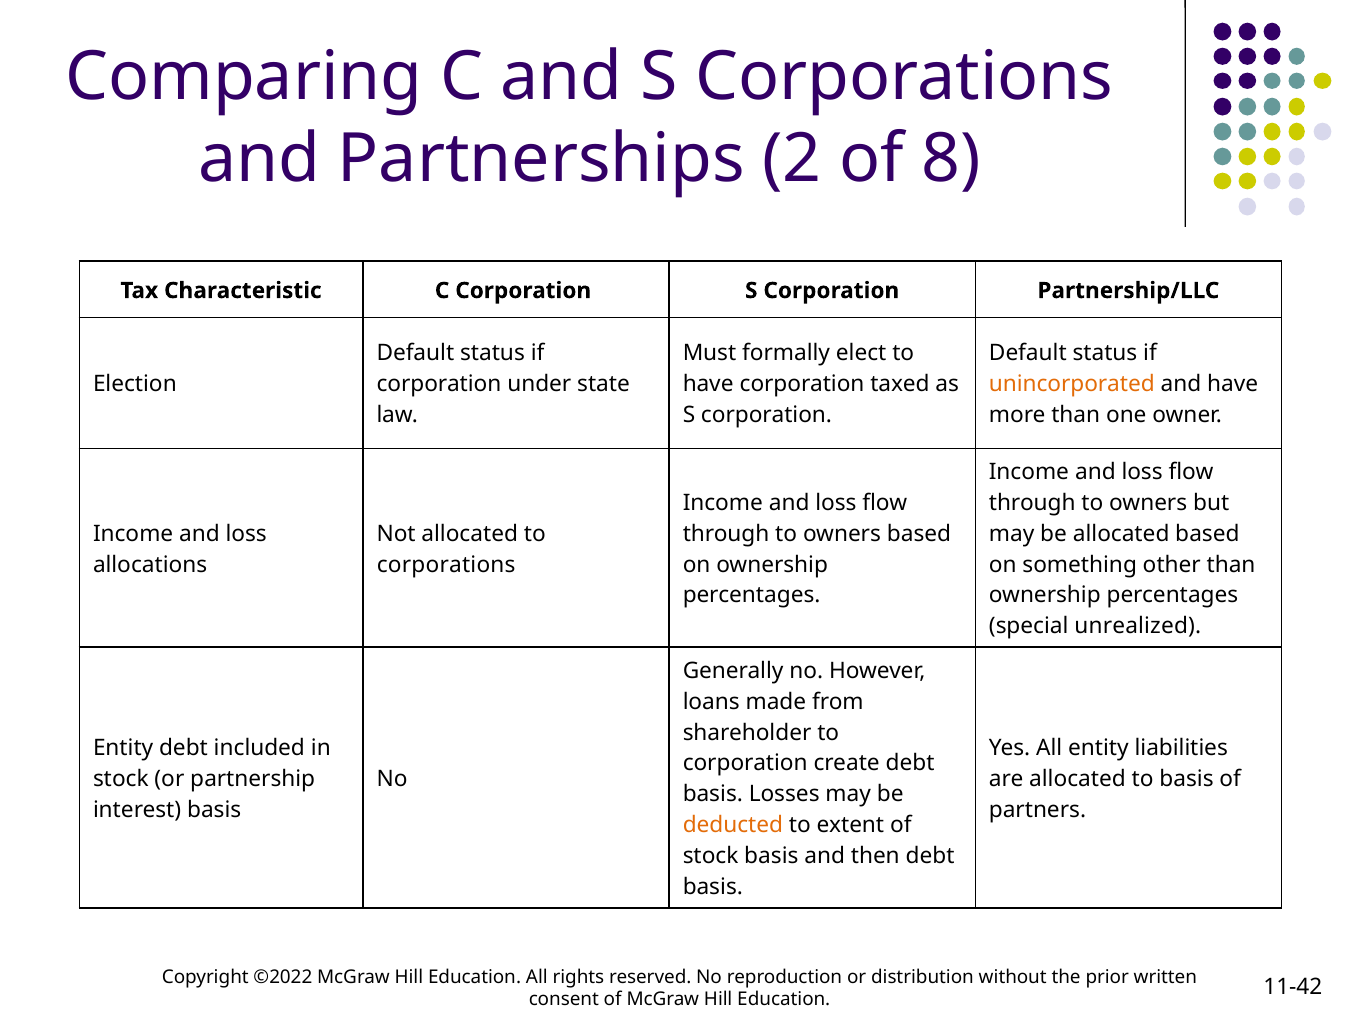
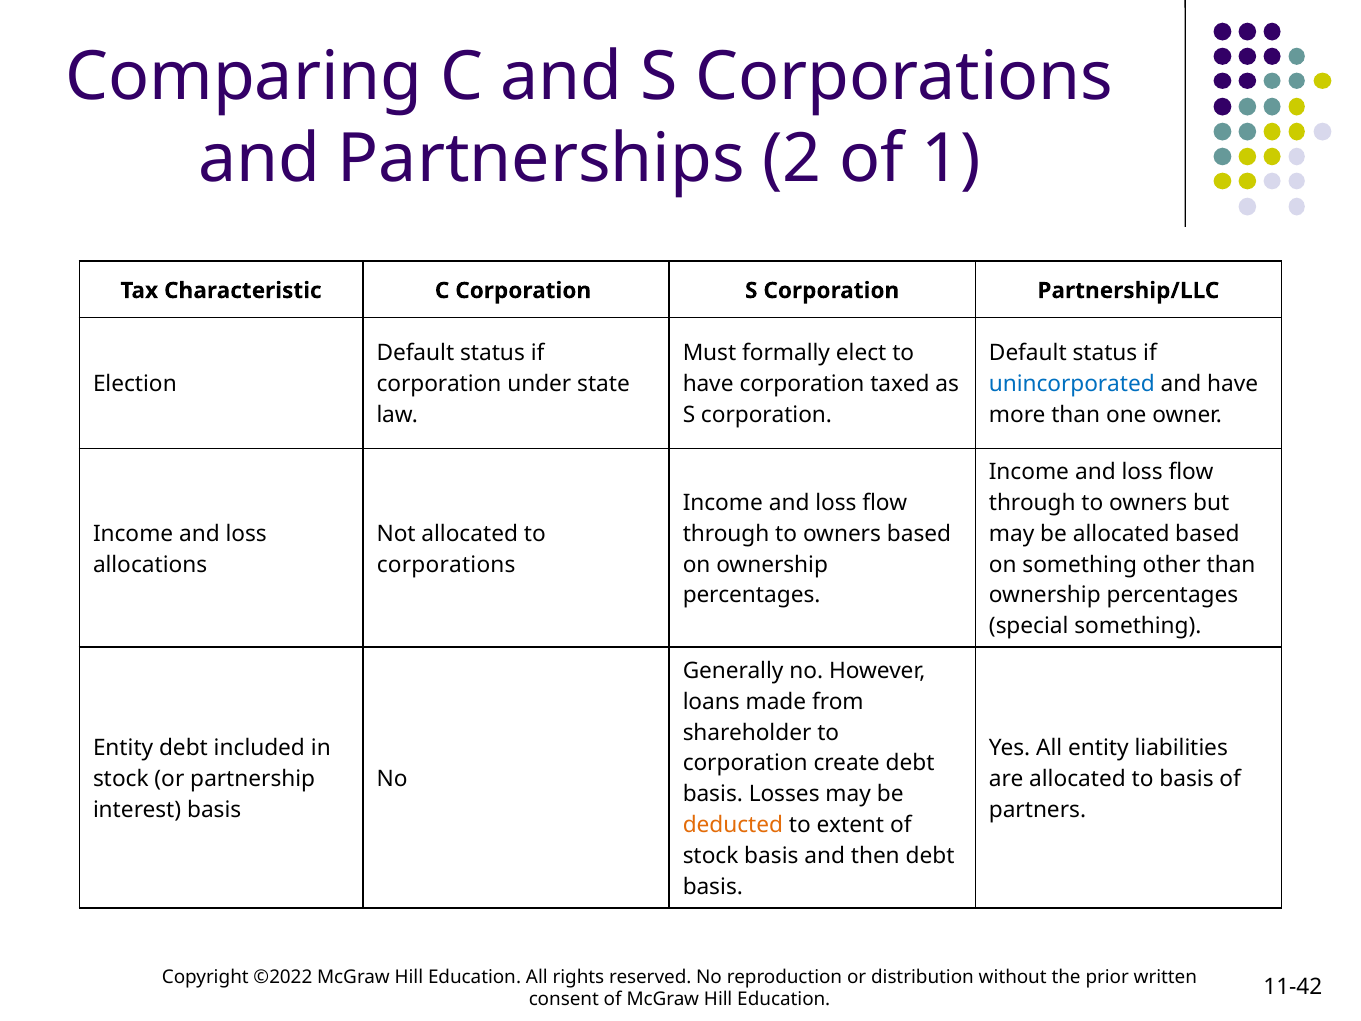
8: 8 -> 1 (951, 159)
unincorporated colour: orange -> blue (1072, 384)
special unrealized: unrealized -> something (1138, 626)
